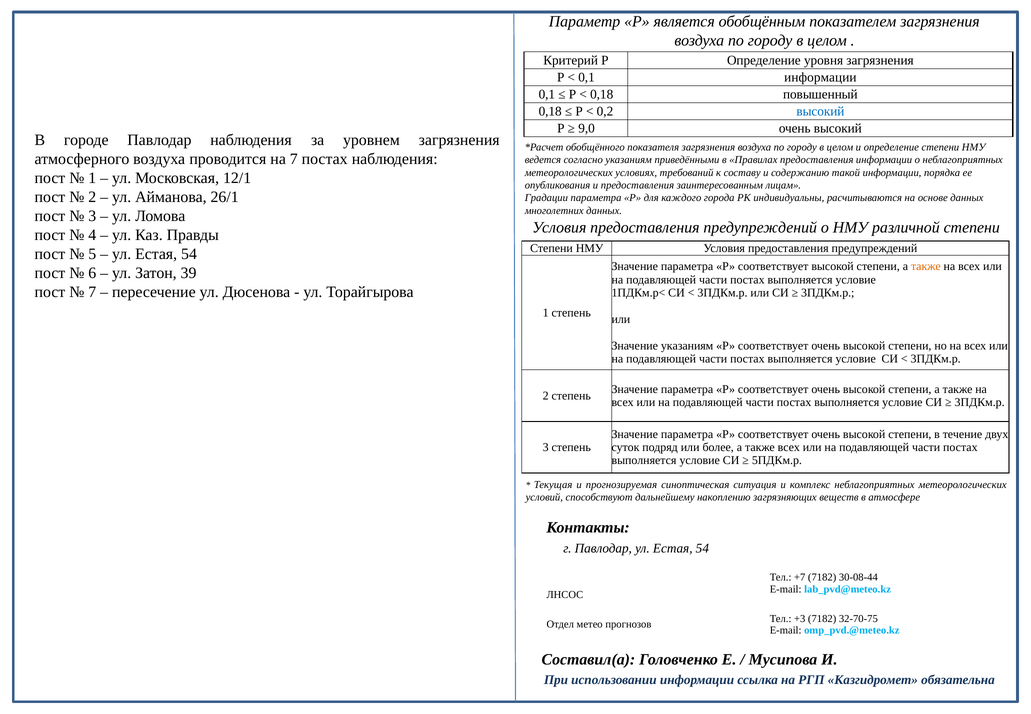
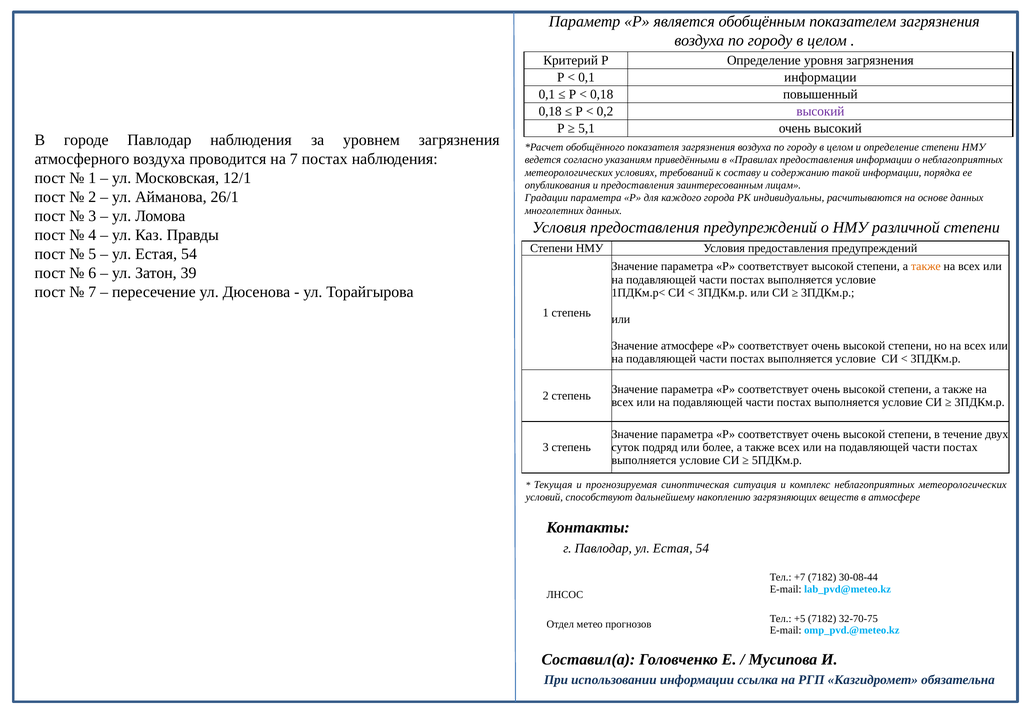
высокий colour: blue -> purple (820, 111)
9,0: 9,0 -> 5,1 (587, 128)
Значение указаниям: указаниям -> атмосфере (687, 346)
+3: +3 -> +5 (800, 618)
